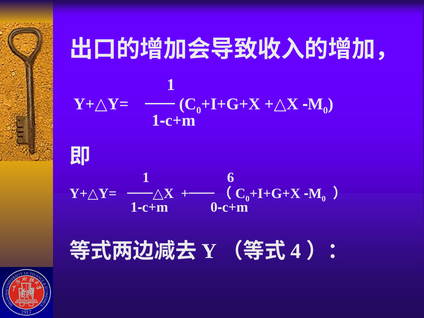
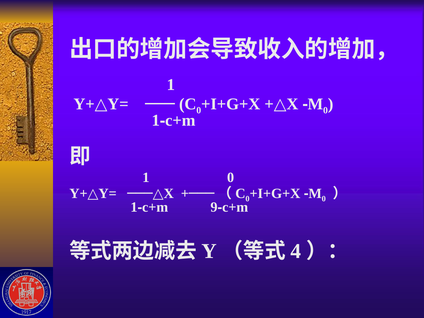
1 6: 6 -> 0 (231, 177)
0: 0 -> 9 (214, 207)
